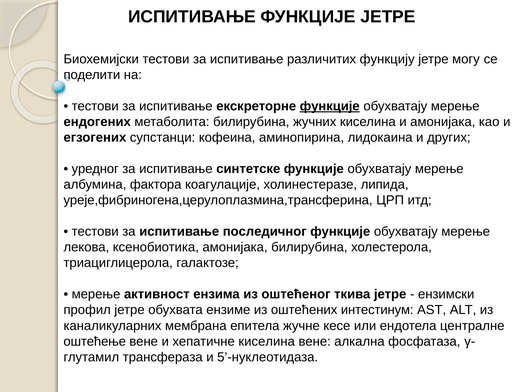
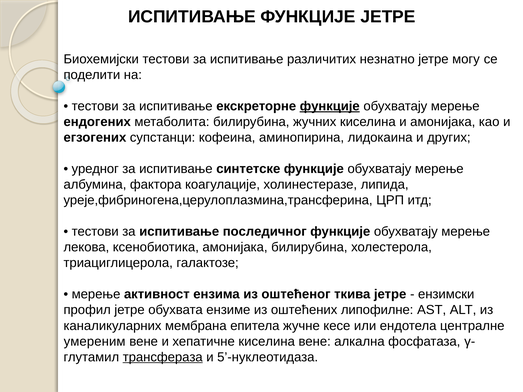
функцију: функцију -> незнатно (387, 59)
интестинум: интестинум -> липофилне (377, 310)
оштећење: оштећење -> умереним (95, 342)
трансфераза underline: none -> present (163, 357)
